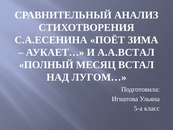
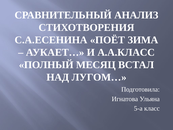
А.А.ВСТАЛ: А.А.ВСТАЛ -> А.А.КЛАСС (126, 52)
